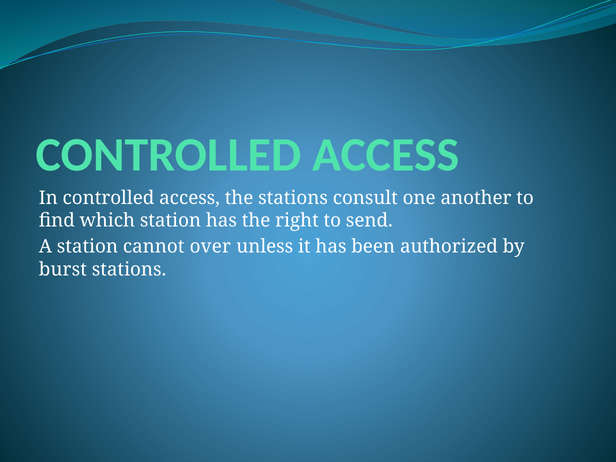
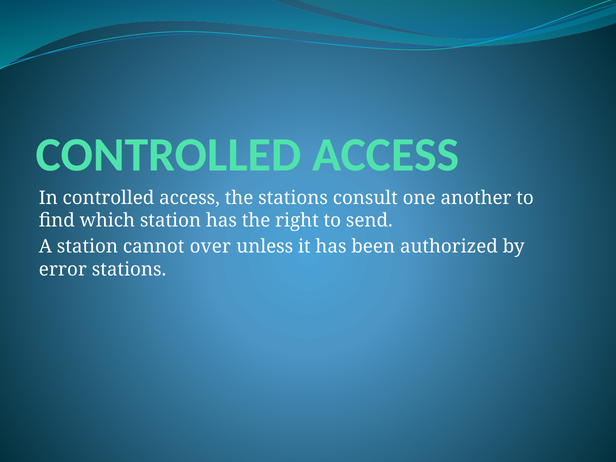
burst: burst -> error (63, 269)
